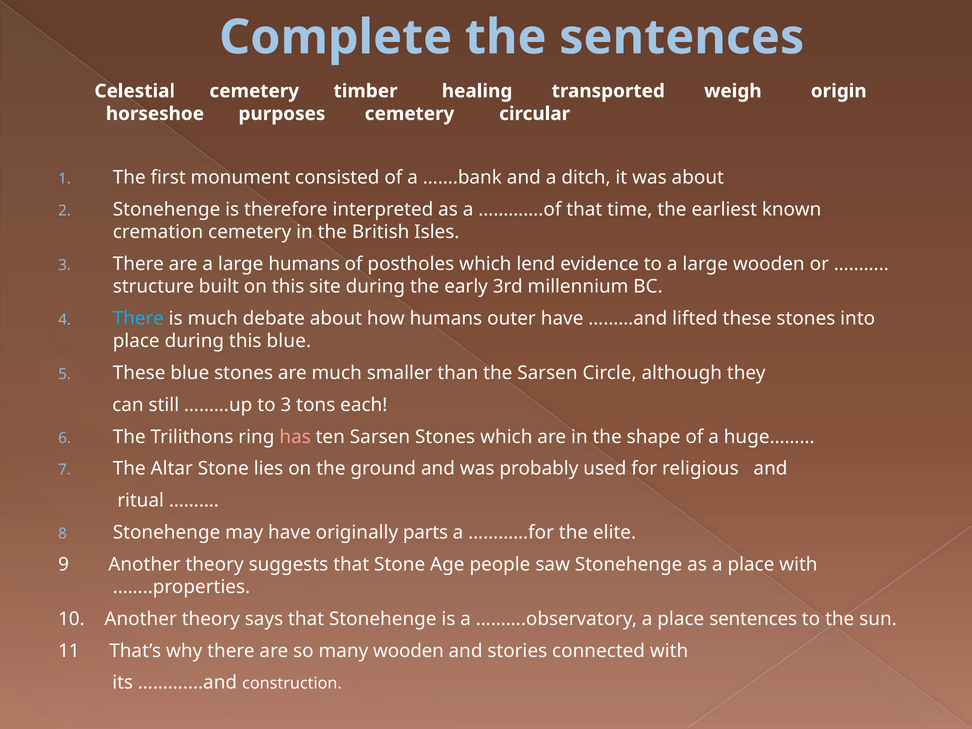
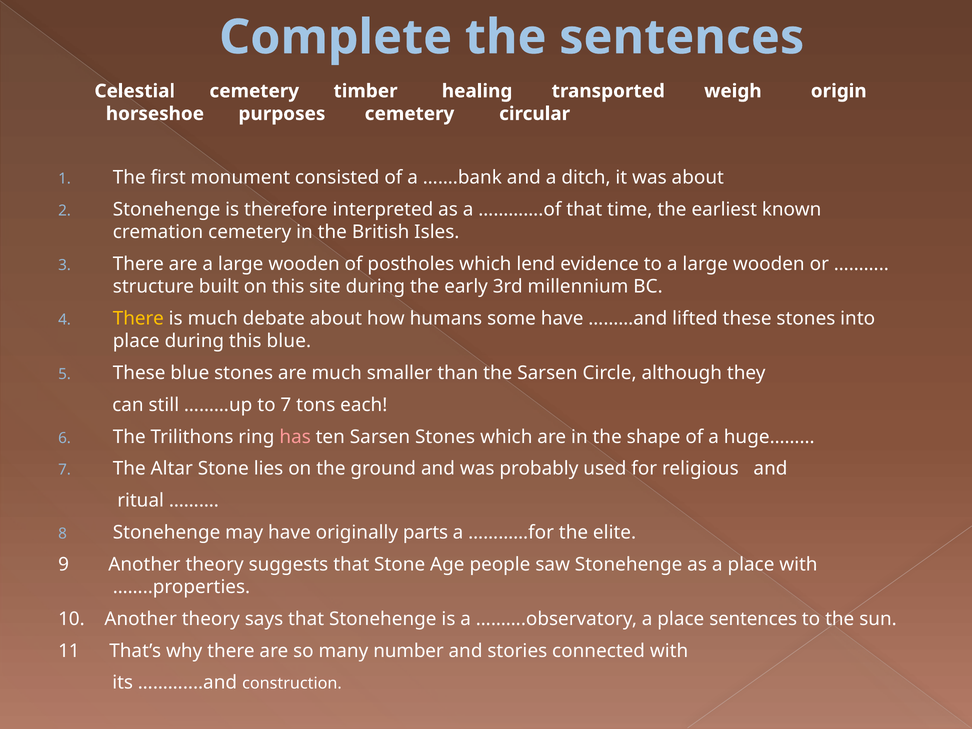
are a large humans: humans -> wooden (304, 264)
There colour: light blue -> yellow (138, 319)
outer: outer -> some (512, 319)
to 3: 3 -> 7 (286, 405)
many wooden: wooden -> number (408, 651)
